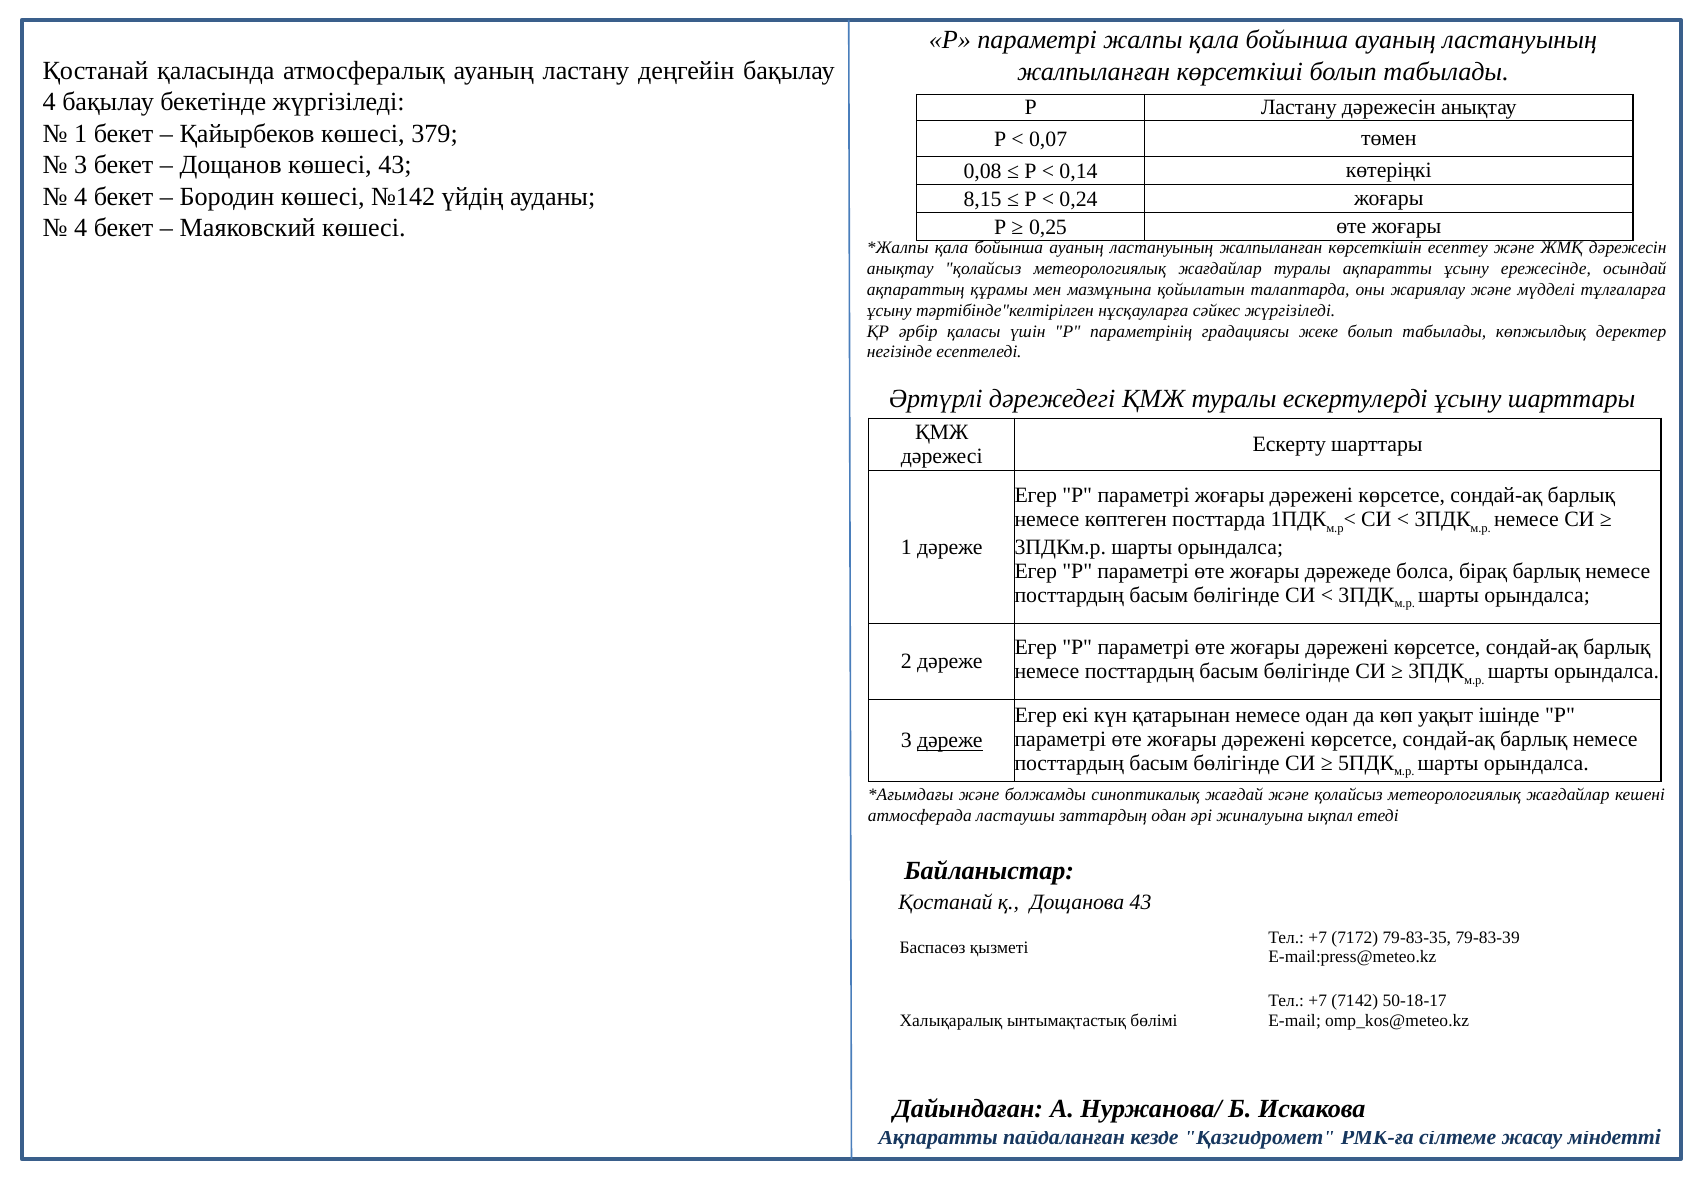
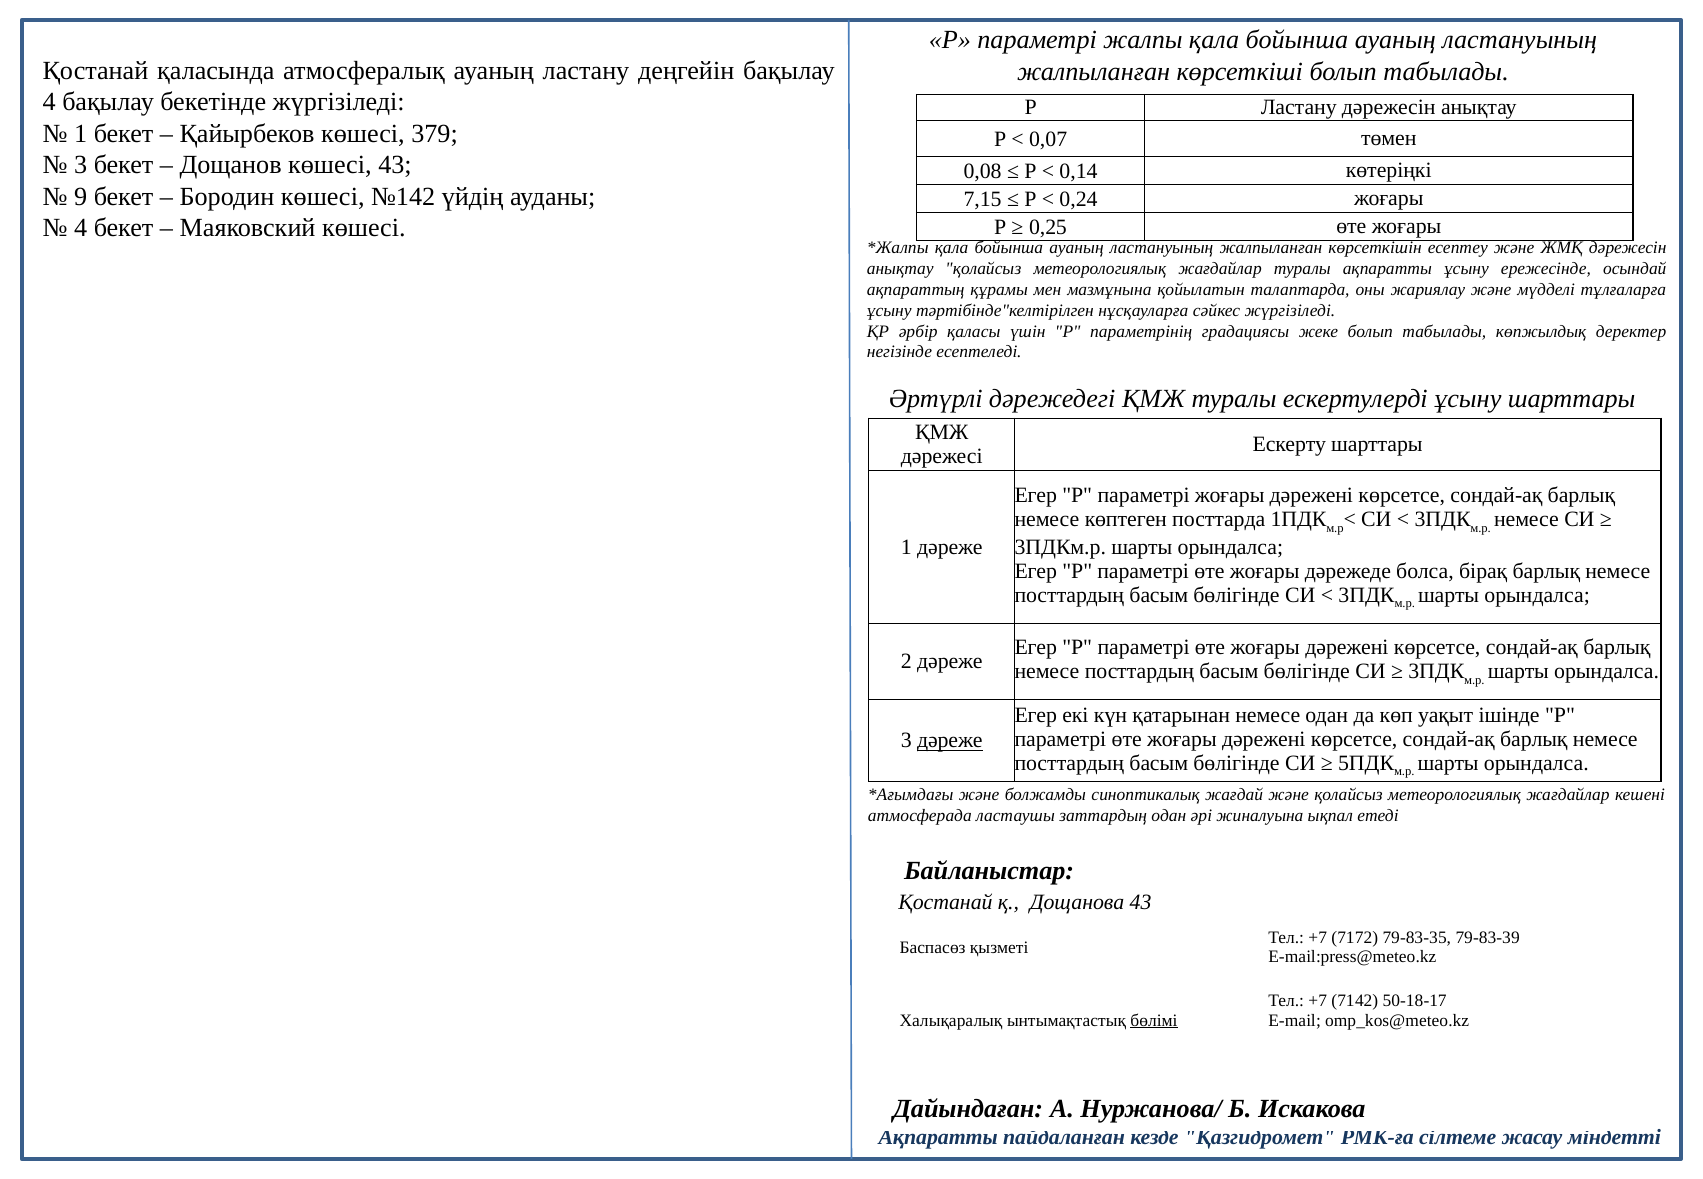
4: 4 -> 9 (81, 197)
8,15: 8,15 -> 7,15 (983, 199)
бөлімі underline: none -> present (1154, 1020)
